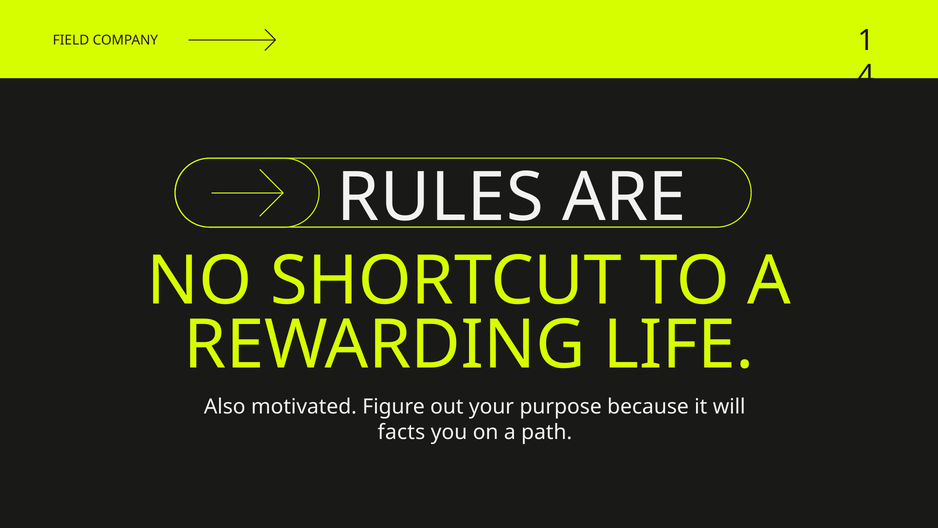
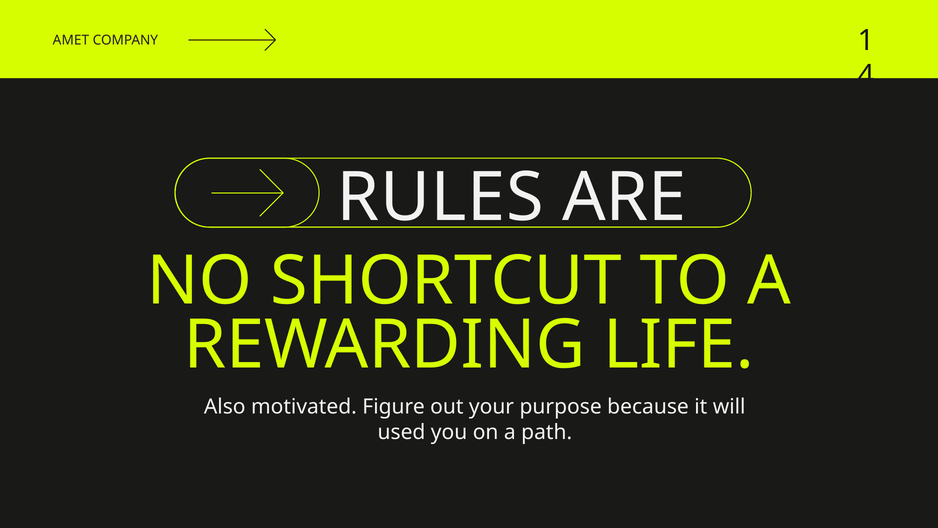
FIELD: FIELD -> AMET (71, 40)
facts: facts -> used (402, 432)
